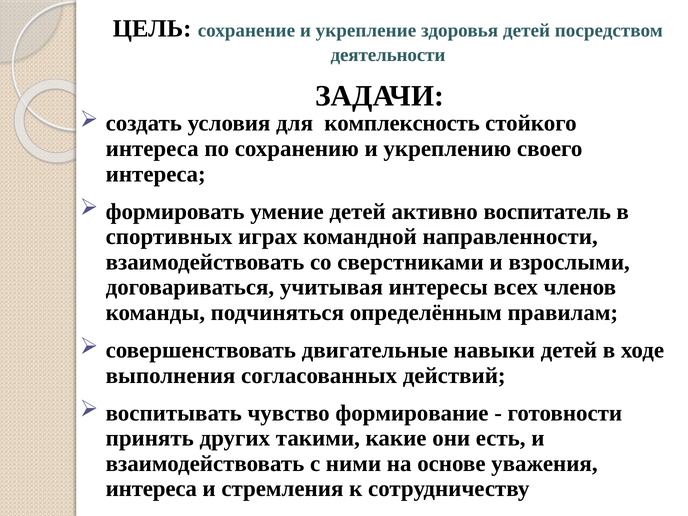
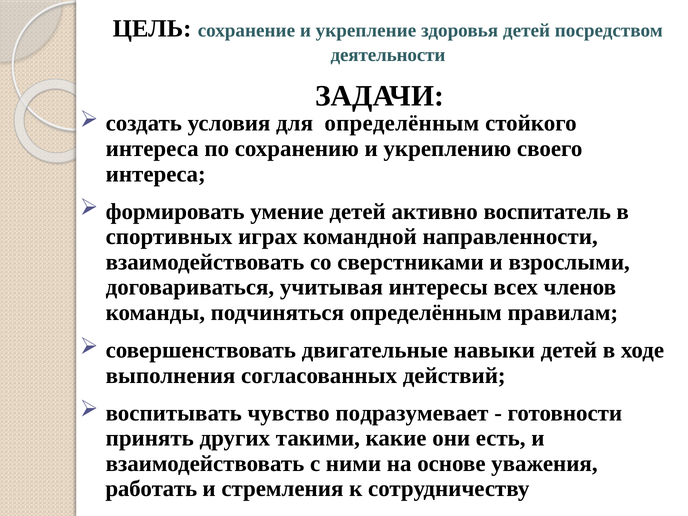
для комплексность: комплексность -> определённым (402, 123)
формирование: формирование -> подразумевает (412, 413)
интереса: интереса -> работать (151, 489)
